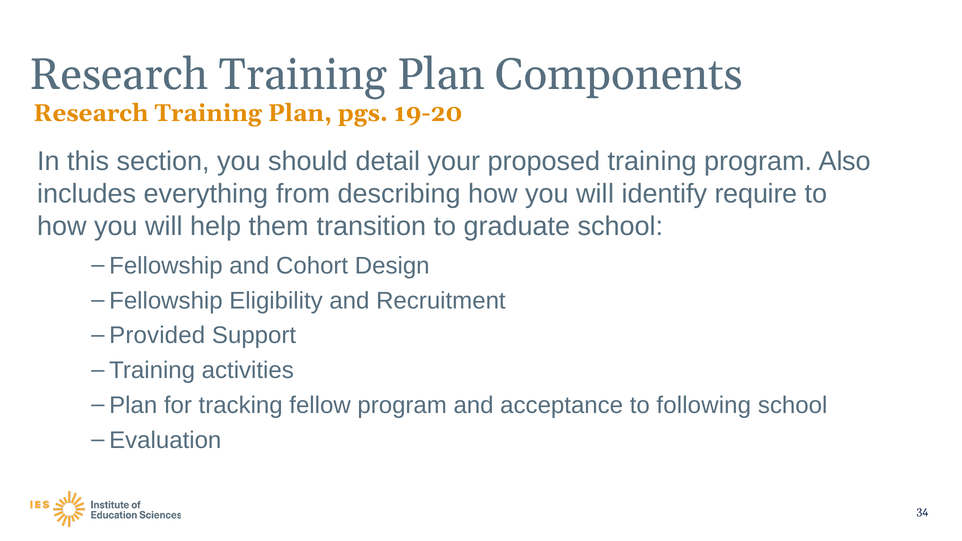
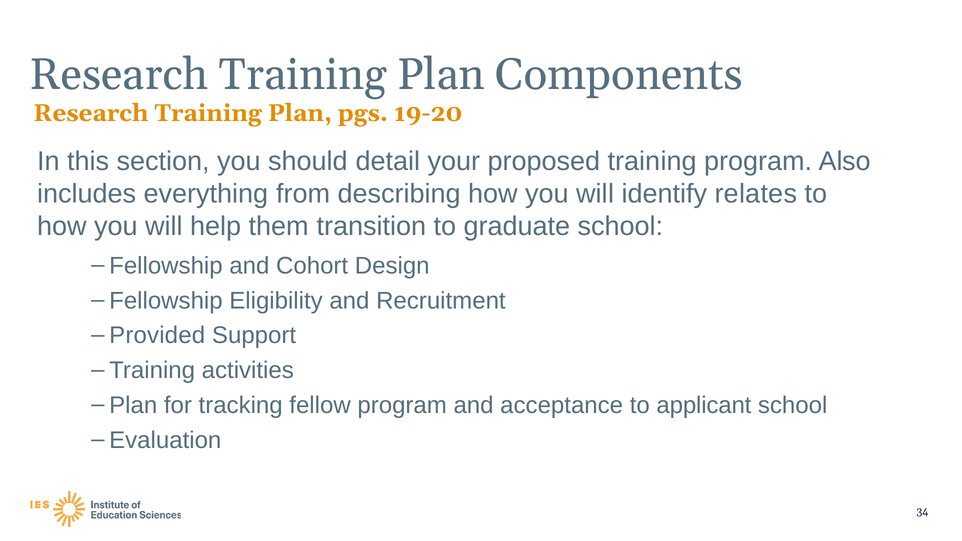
require: require -> relates (756, 194)
following: following -> applicant (704, 405)
